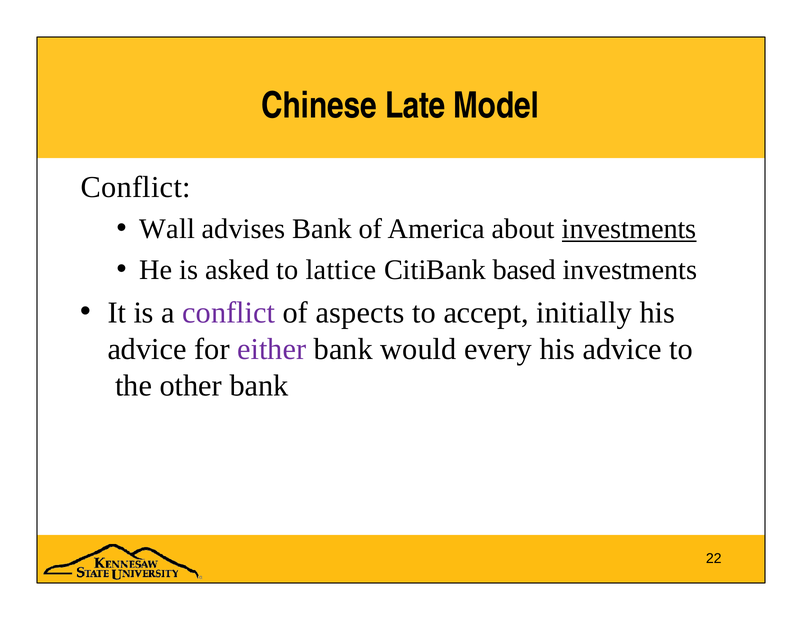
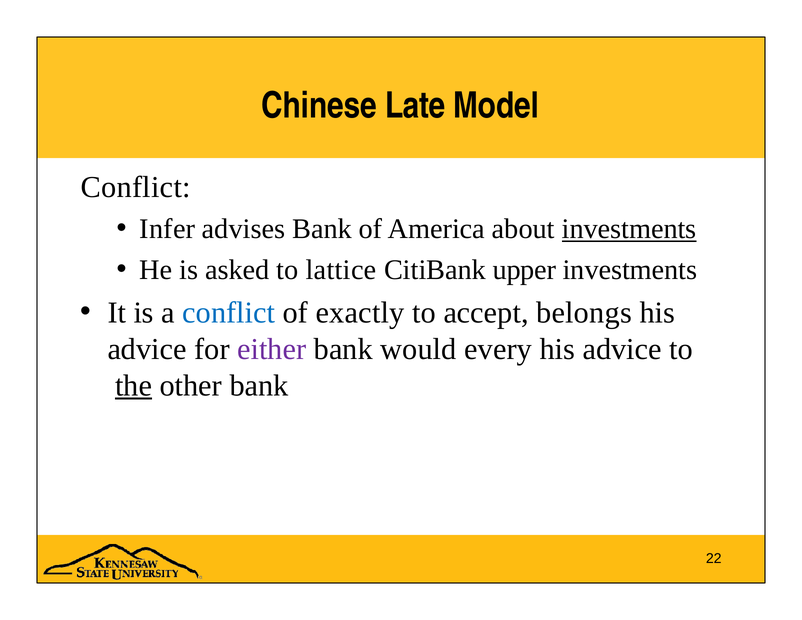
Wall: Wall -> Infer (167, 229)
based: based -> upper (524, 270)
conflict colour: purple -> blue (229, 312)
aspects: aspects -> exactly (360, 312)
initially: initially -> belongs (584, 312)
the underline: none -> present (134, 385)
